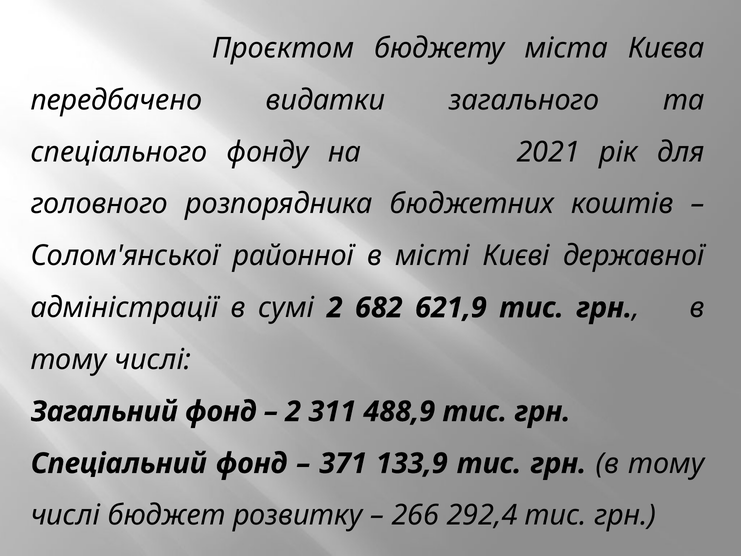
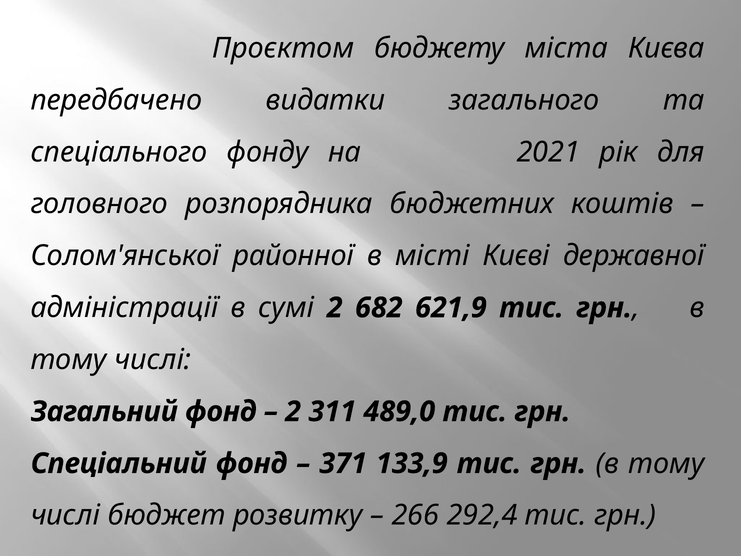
488,9: 488,9 -> 489,0 (399, 411)
